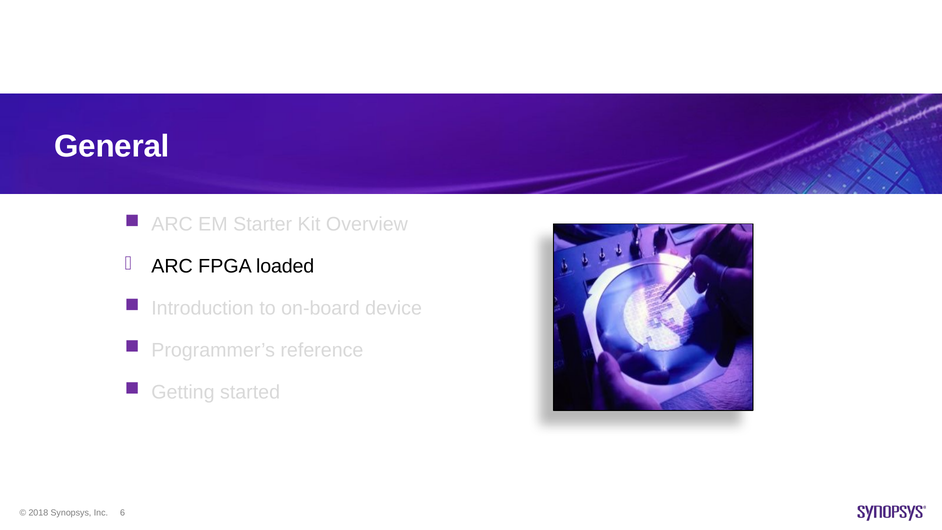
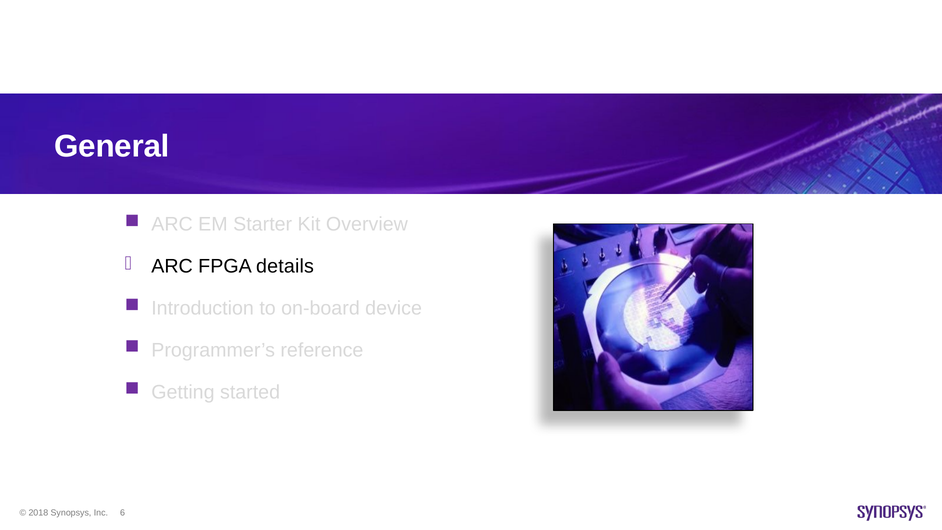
loaded: loaded -> details (285, 266)
